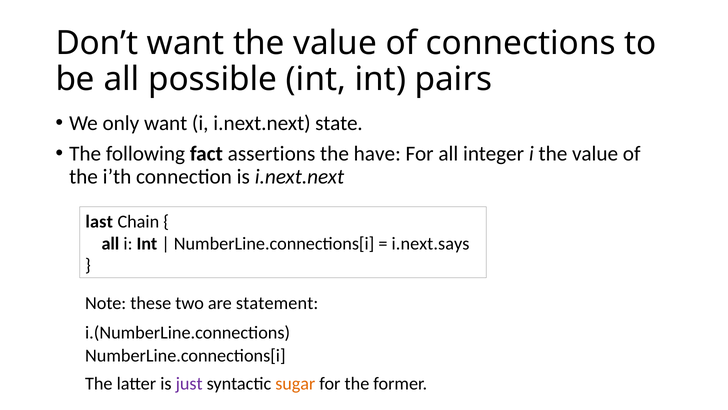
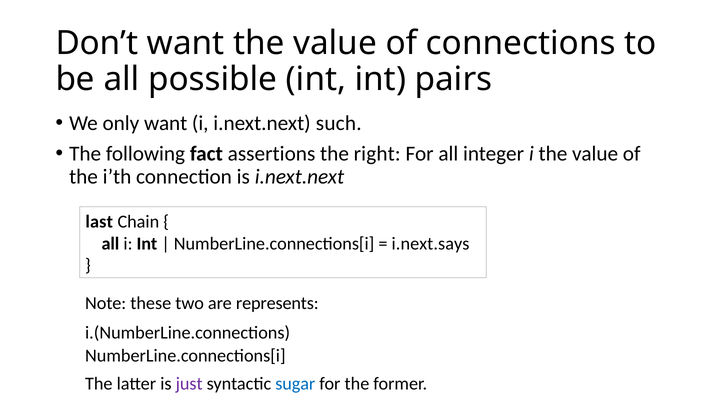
state: state -> such (339, 123)
have: have -> right (377, 154)
statement: statement -> represents (277, 303)
sugar colour: orange -> blue (295, 383)
